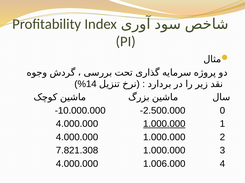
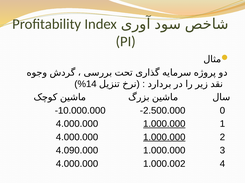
1.000.000 underline: none -> present (164, 138)
7.821.308: 7.821.308 -> 4.090.000 (77, 151)
1.006.000: 1.006.000 -> 1.000.002 (164, 164)
